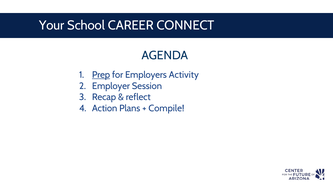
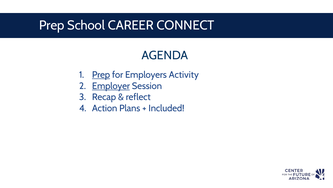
Your: Your -> Prep (52, 25)
Employer underline: none -> present (111, 86)
Compile: Compile -> Included (166, 108)
